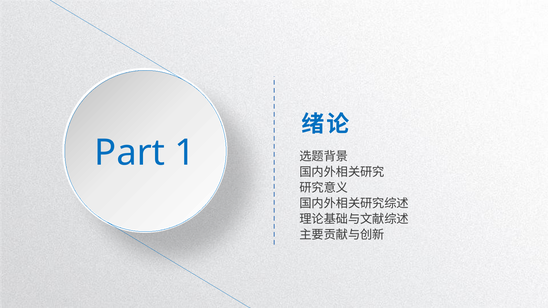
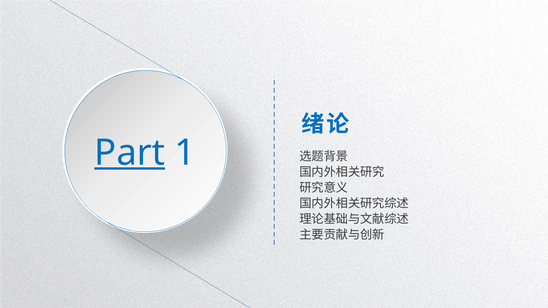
Part underline: none -> present (130, 153)
